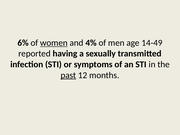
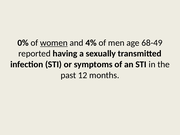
6%: 6% -> 0% (23, 43)
14-49: 14-49 -> 68-49 (152, 43)
past underline: present -> none (68, 75)
